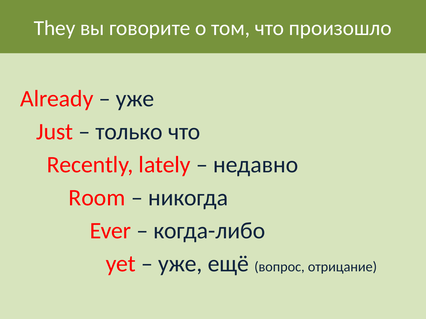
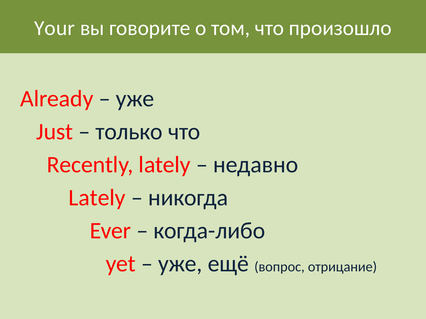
They: They -> Your (54, 28)
Room: Room -> Lately (97, 198)
